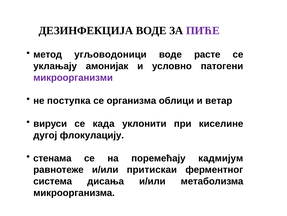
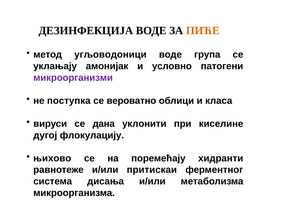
ПИЋЕ colour: purple -> orange (203, 30)
расте: расте -> група (207, 54)
организма: организма -> вероватно (131, 100)
ветар: ветар -> класа (219, 100)
када: када -> дана (104, 123)
стенама: стенама -> њихово (52, 158)
кадмијум: кадмијум -> хидранти (221, 158)
